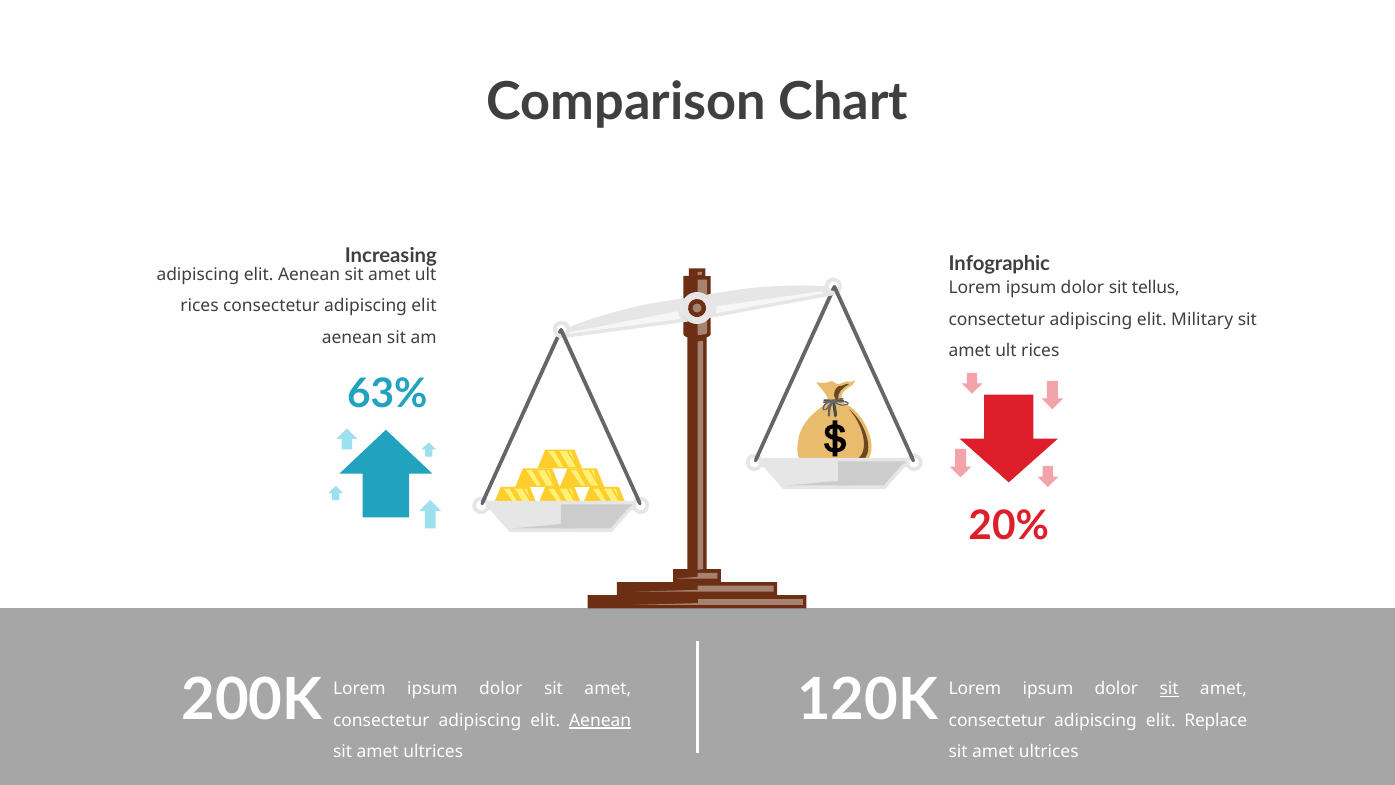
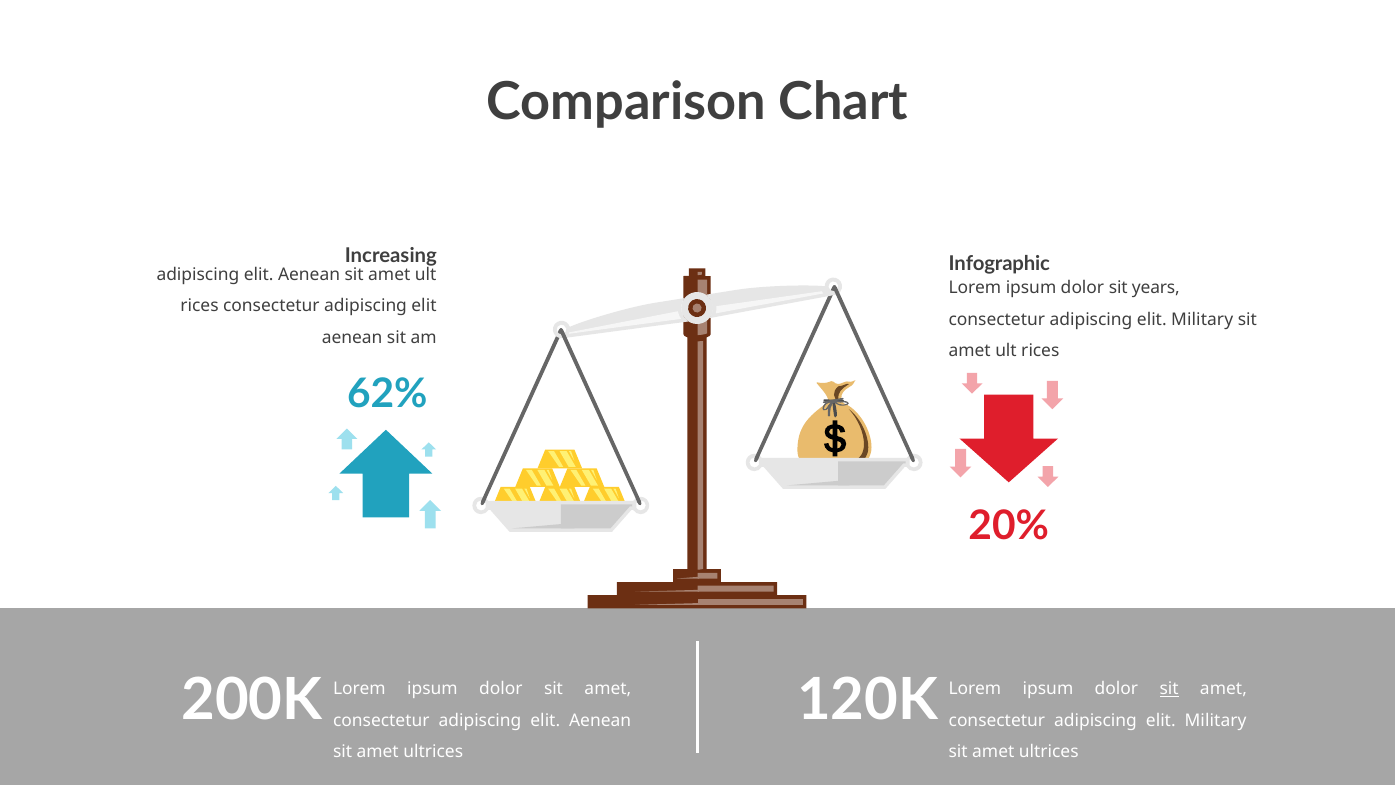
tellus: tellus -> years (1156, 288)
63%: 63% -> 62% (387, 394)
Aenean underline: present -> none (600, 720)
Replace: Replace -> Military (1216, 720)
